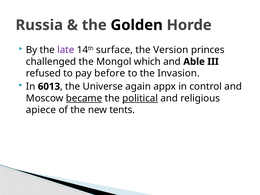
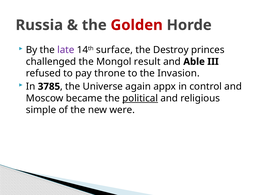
Golden colour: black -> red (137, 25)
Version: Version -> Destroy (171, 50)
which: which -> result (147, 62)
before: before -> throne (110, 73)
6013: 6013 -> 3785 (49, 87)
became underline: present -> none (84, 98)
apiece: apiece -> simple (41, 110)
tents: tents -> were (122, 110)
